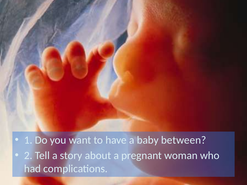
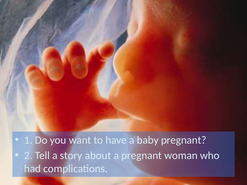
baby between: between -> pregnant (184, 140)
